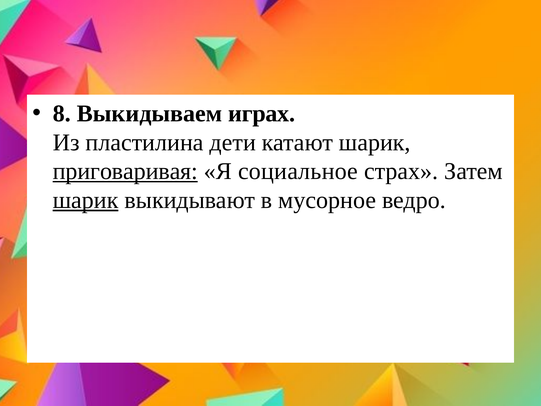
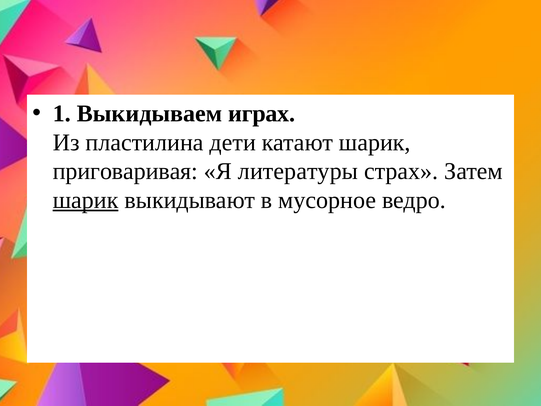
8: 8 -> 1 (62, 113)
приговаривая underline: present -> none (125, 171)
социальное: социальное -> литературы (298, 171)
